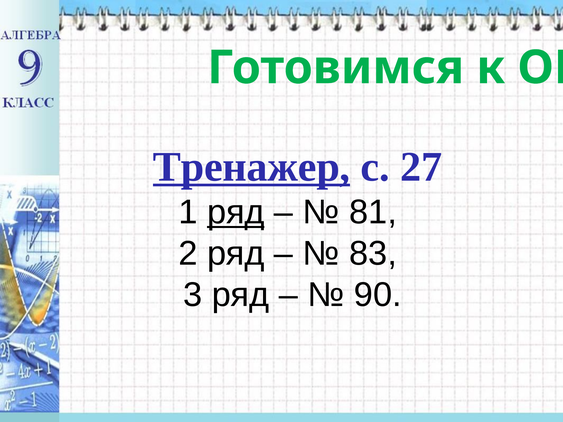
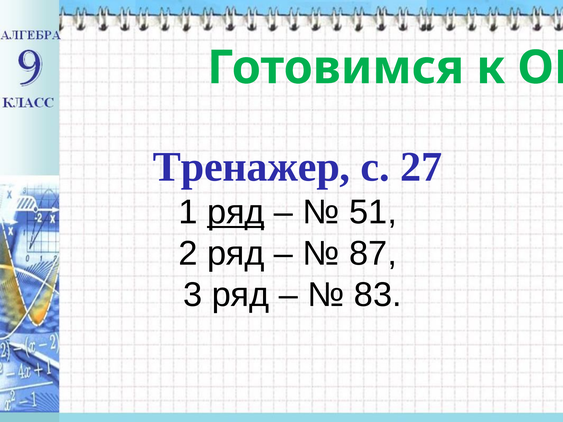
Тренажер underline: present -> none (252, 167)
81: 81 -> 51 (373, 212)
83: 83 -> 87 (373, 254)
90: 90 -> 83 (378, 295)
